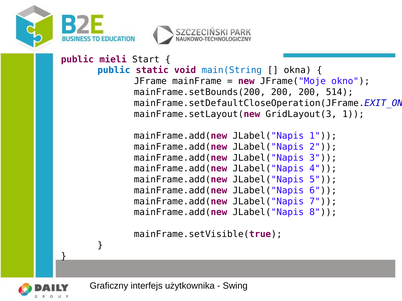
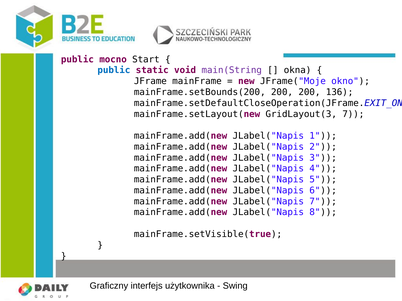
mieli: mieli -> mocno (113, 59)
main(String colour: blue -> purple (232, 70)
514: 514 -> 136 (340, 92)
GridLayout(3 1: 1 -> 7 (353, 114)
